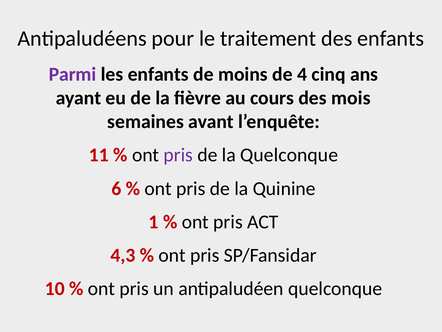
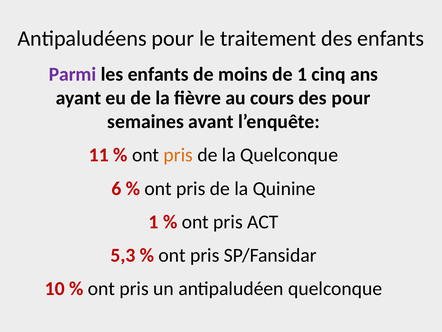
de 4: 4 -> 1 (302, 74)
des mois: mois -> pour (351, 98)
pris colour: purple -> orange (178, 155)
4,3: 4,3 -> 5,3 (123, 255)
